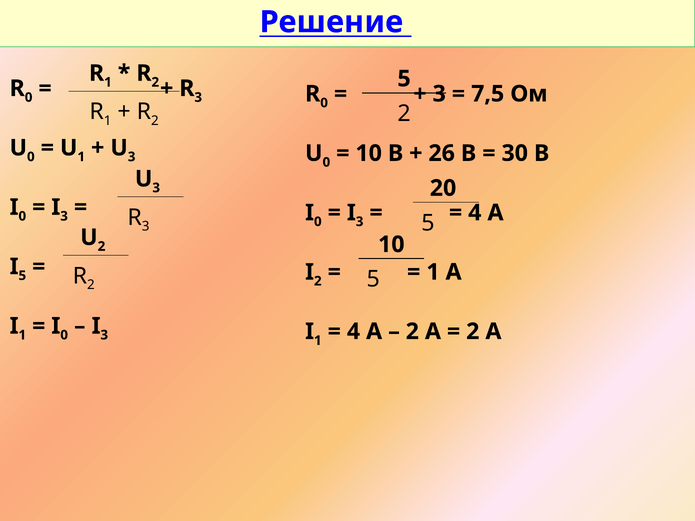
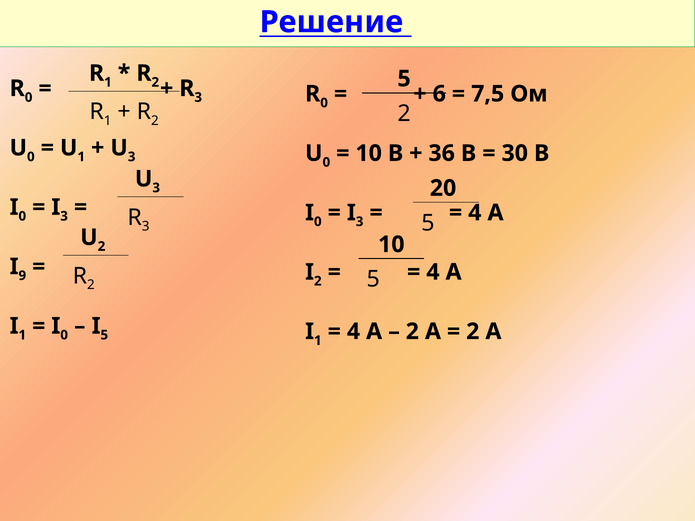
3: 3 -> 6 (439, 94)
26: 26 -> 36 (442, 153)
5: 5 -> 9 (22, 276)
1: 1 -> 4 (433, 272)
3: 3 -> 5 (104, 335)
